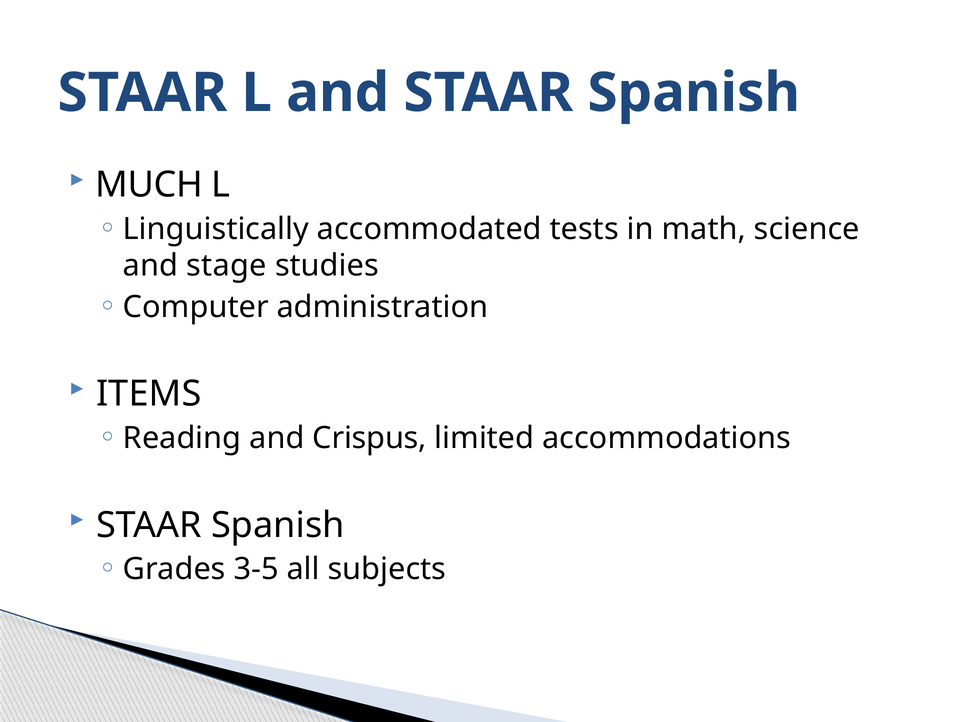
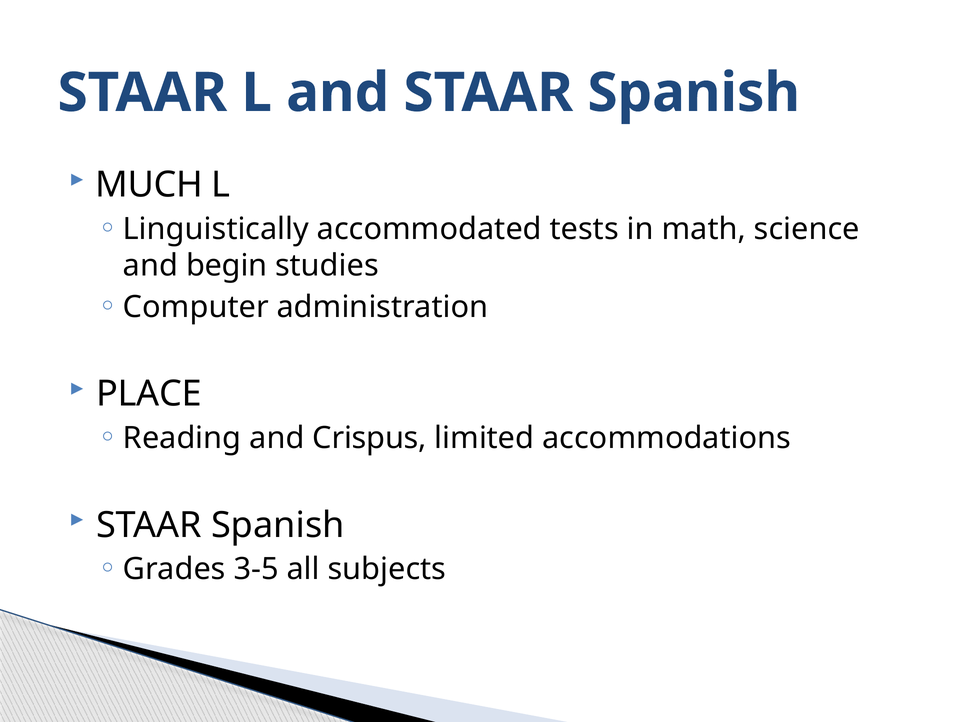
stage: stage -> begin (227, 266)
ITEMS: ITEMS -> PLACE (149, 394)
